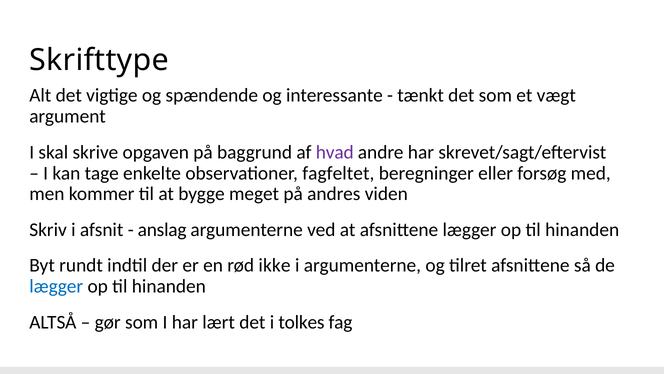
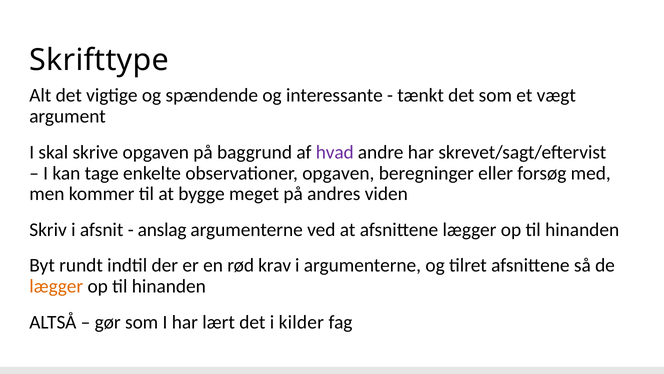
observationer fagfeltet: fagfeltet -> opgaven (338, 173)
ikke: ikke -> krav (275, 265)
lægger colour: blue -> orange (56, 286)
tolkes: tolkes -> kilder (301, 322)
